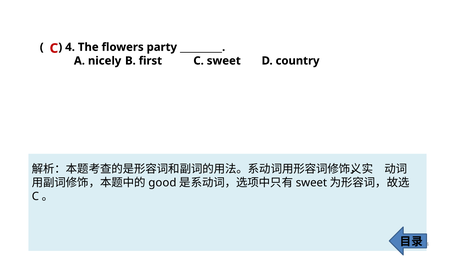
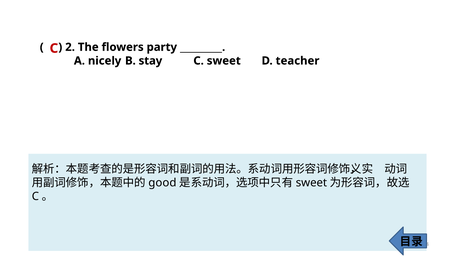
4: 4 -> 2 (70, 47)
first: first -> stay (150, 61)
country: country -> teacher (298, 61)
